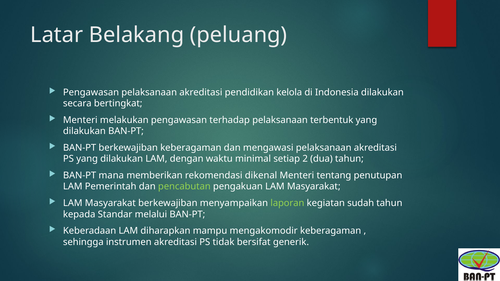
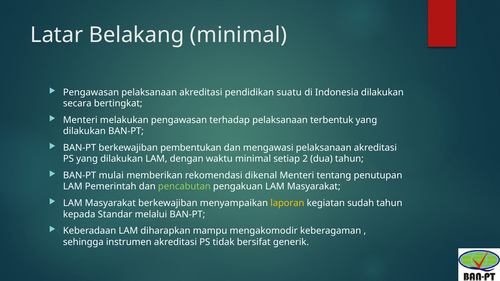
Belakang peluang: peluang -> minimal (239, 35)
kelola: kelola -> suatu (289, 92)
berkewajiban keberagaman: keberagaman -> pembentukan (191, 148)
mana: mana -> mulai (111, 175)
laporan colour: light green -> yellow (287, 203)
